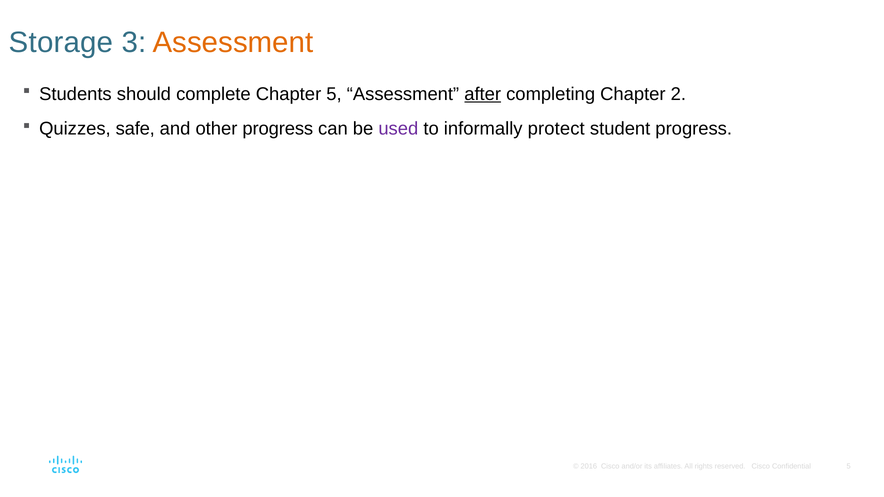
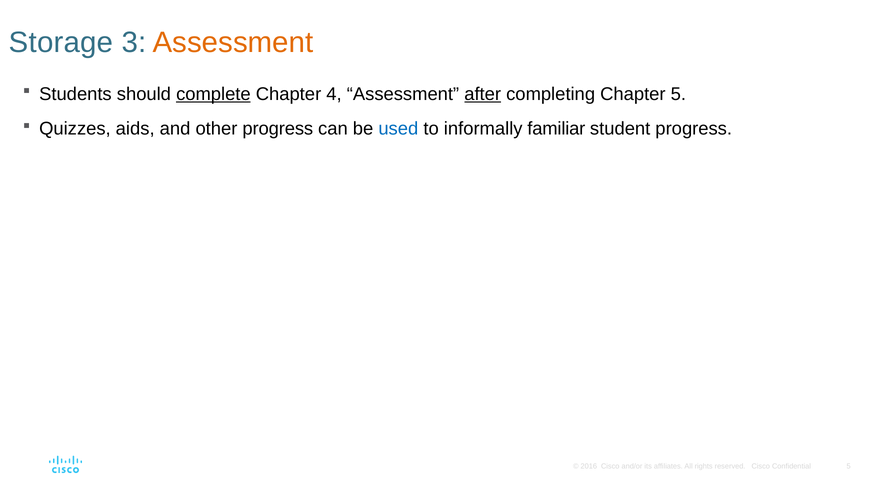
complete underline: none -> present (213, 94)
Chapter 5: 5 -> 4 (334, 94)
Chapter 2: 2 -> 5 (678, 94)
safe: safe -> aids (135, 129)
used colour: purple -> blue (398, 129)
protect: protect -> familiar (556, 129)
